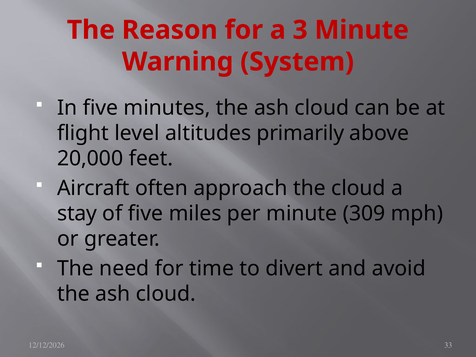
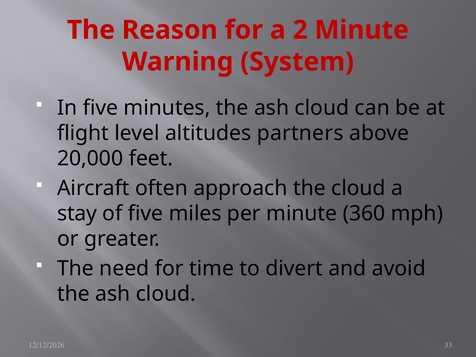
3: 3 -> 2 (300, 30)
primarily: primarily -> partners (300, 133)
309: 309 -> 360 (364, 214)
